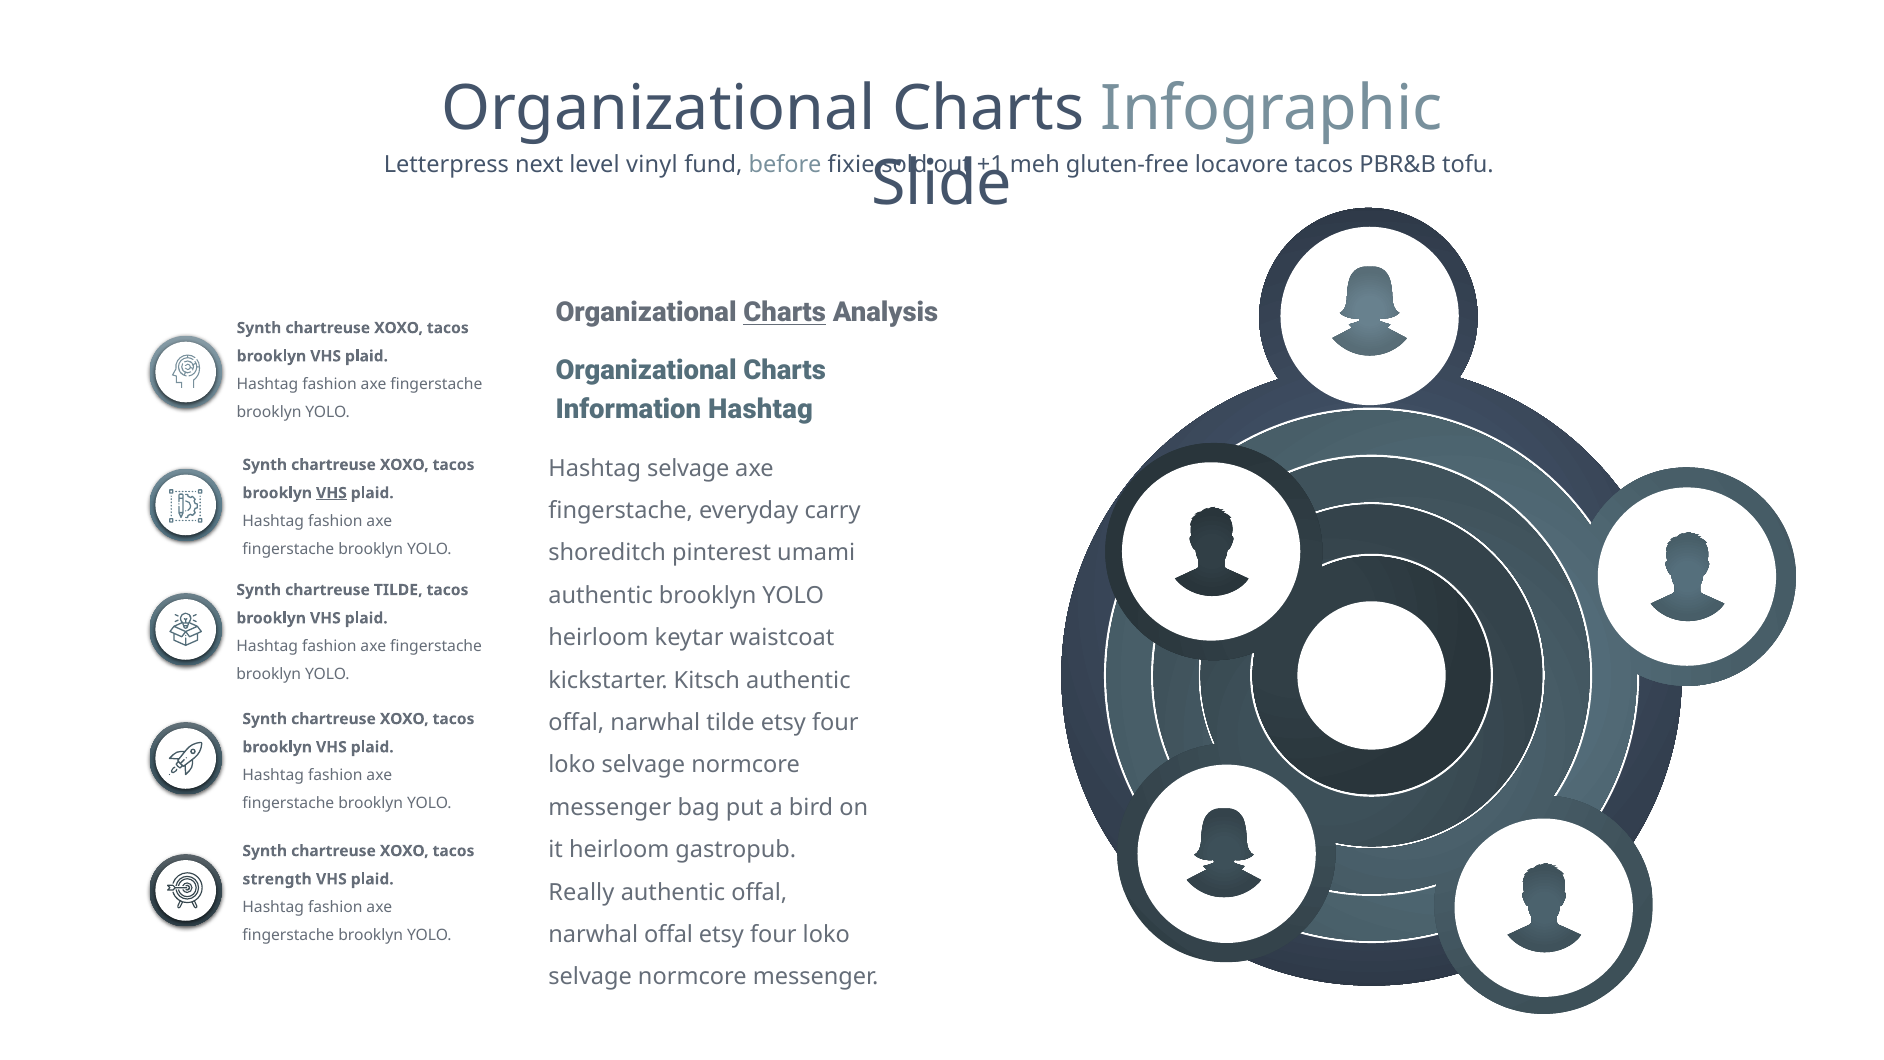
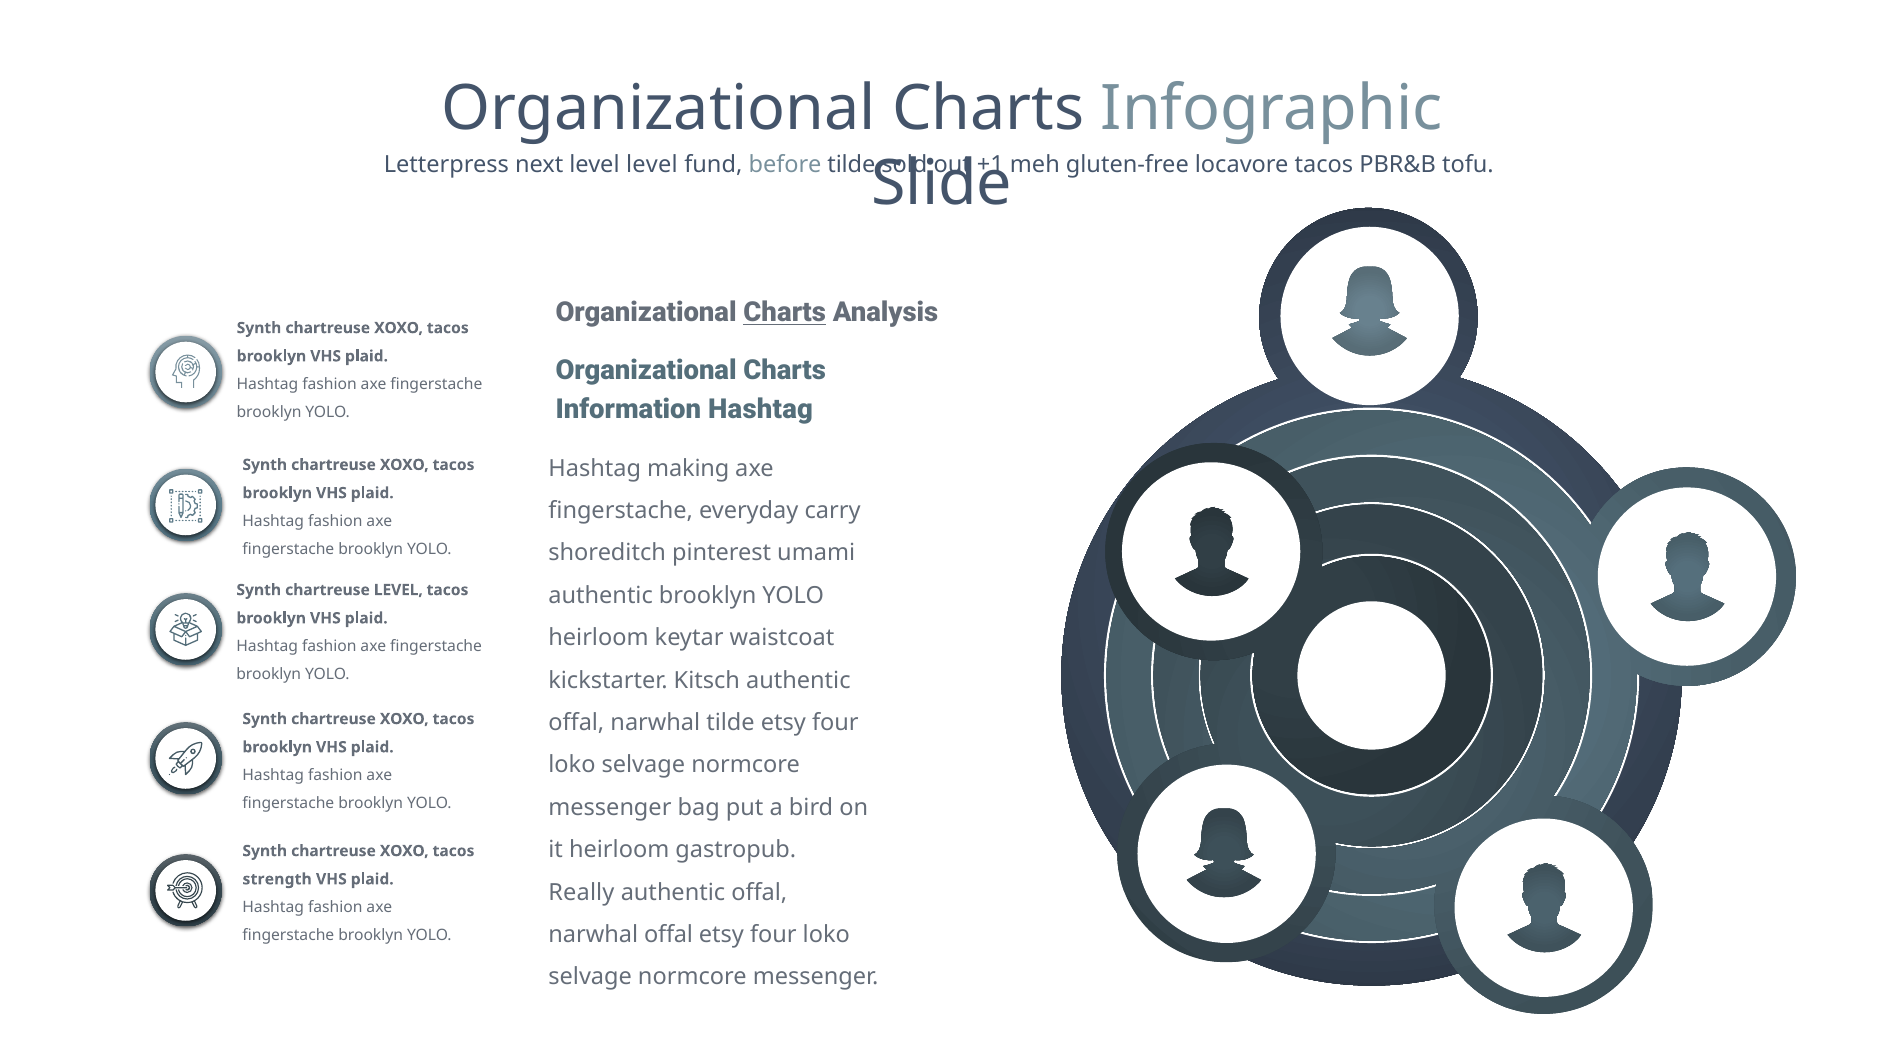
level vinyl: vinyl -> level (652, 164)
before fixie: fixie -> tilde (851, 164)
Hashtag selvage: selvage -> making (688, 468)
VHS underline: present -> none (331, 493)
chartreuse TILDE: TILDE -> LEVEL (398, 590)
